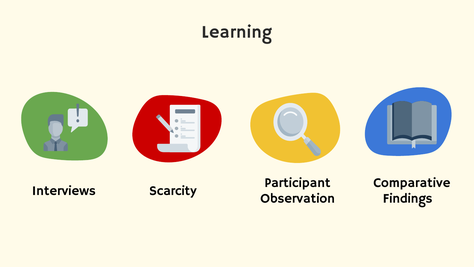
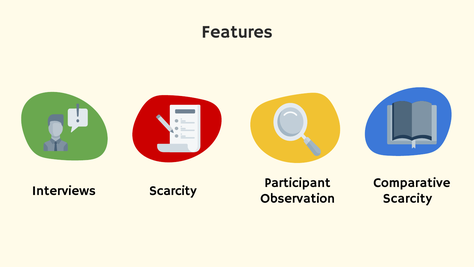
Learning: Learning -> Features (237, 32)
Findings: Findings -> Scarcity (407, 198)
